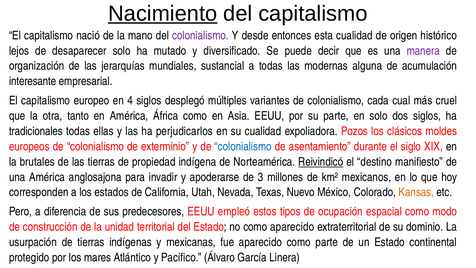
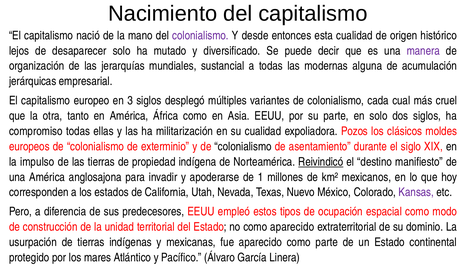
Nacimiento underline: present -> none (163, 14)
interesante: interesante -> jerárquicas (33, 81)
4: 4 -> 3 (130, 101)
tradicionales: tradicionales -> compromiso (36, 131)
perjudicarlos: perjudicarlos -> militarización (184, 131)
colonialismo colour: blue -> black (243, 146)
brutales: brutales -> impulso (37, 162)
3: 3 -> 1 (261, 177)
Kansas colour: orange -> purple (416, 192)
